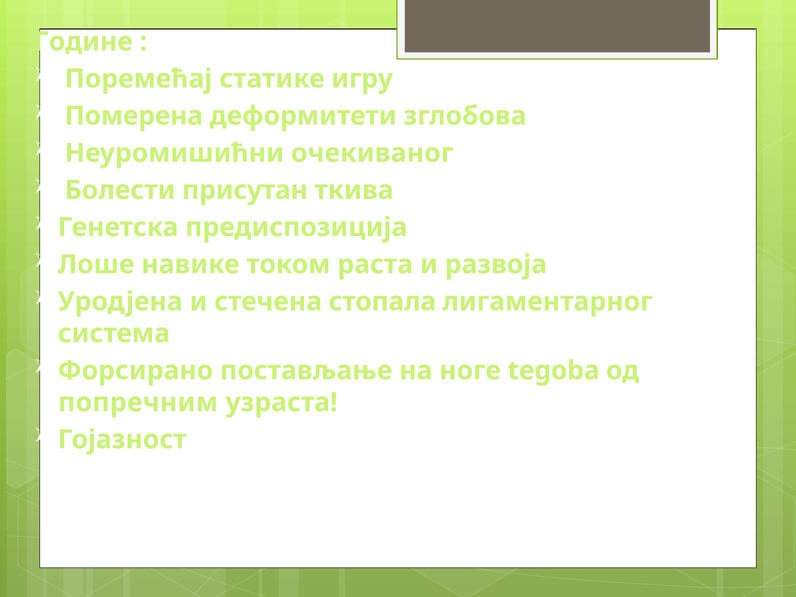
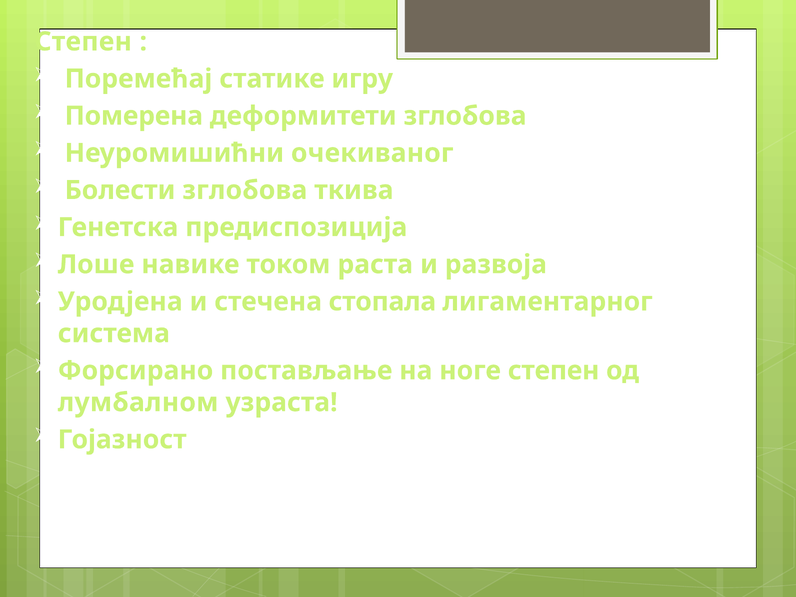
Године: Године -> Степен (83, 42)
Болести присутан: присутан -> зглобова (245, 190)
ноге tegoba: tegoba -> степен (554, 371)
попречним: попречним -> лумбалном (138, 402)
